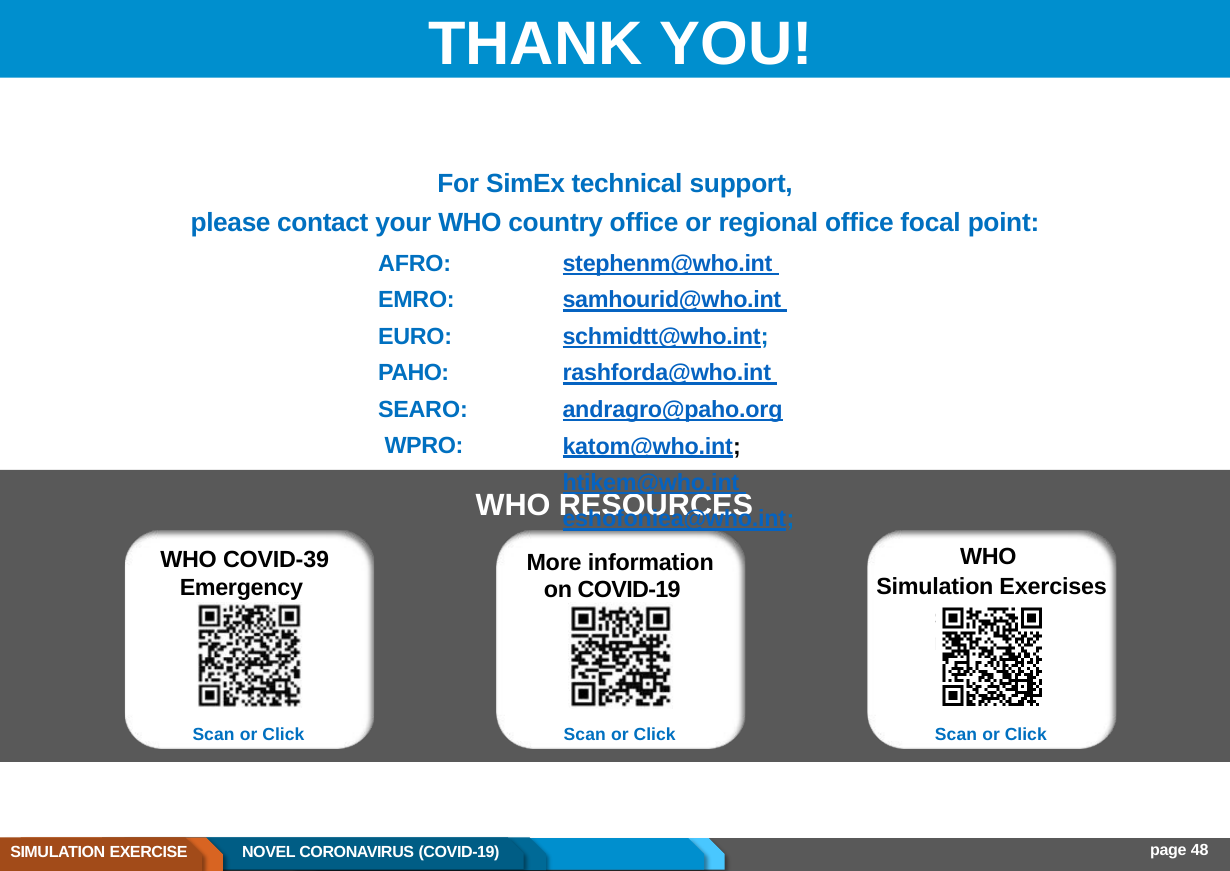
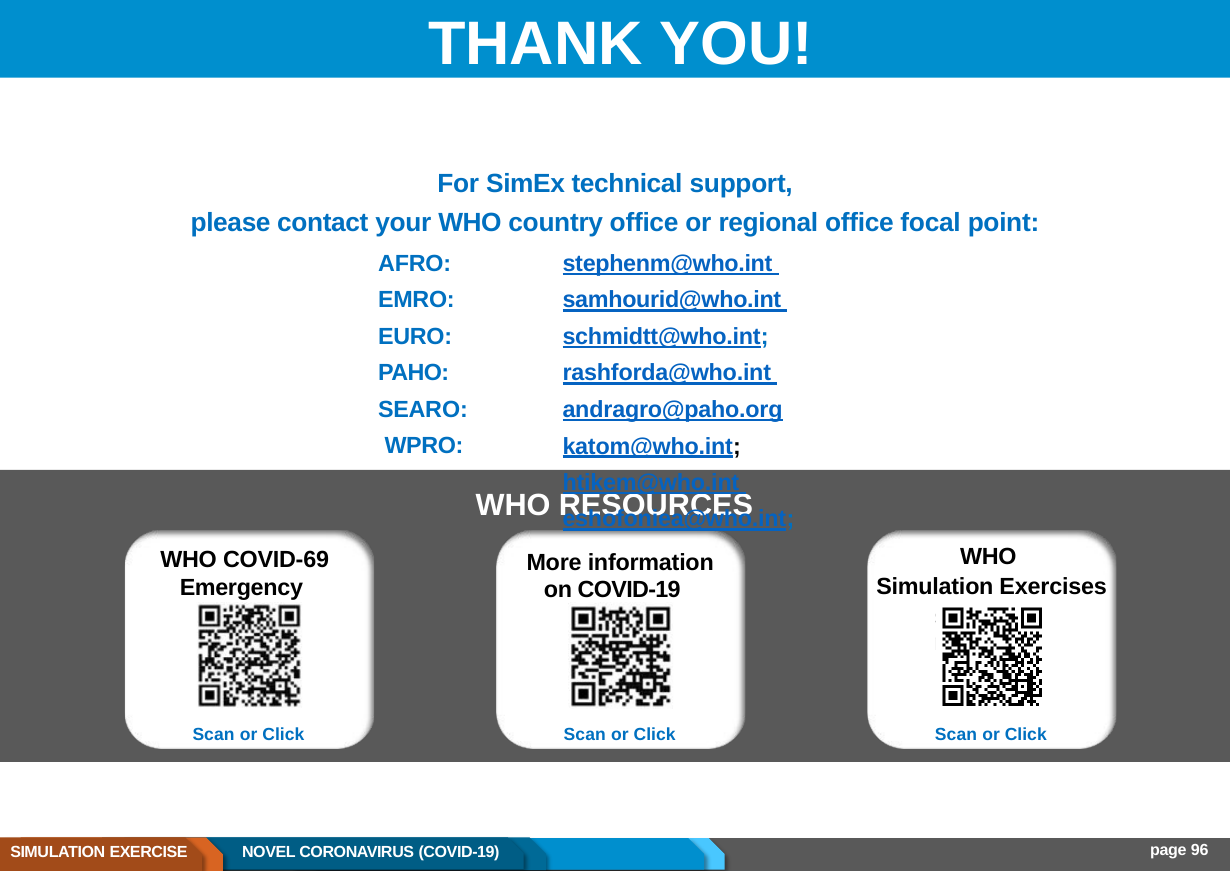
COVID-39: COVID-39 -> COVID-69 (276, 559)
48: 48 -> 96 (1200, 850)
